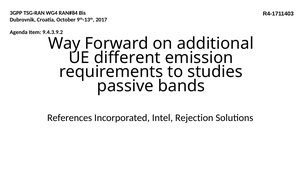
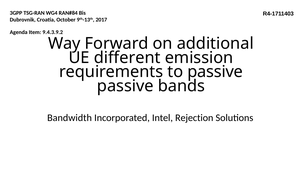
to studies: studies -> passive (215, 72)
References: References -> Bandwidth (70, 118)
